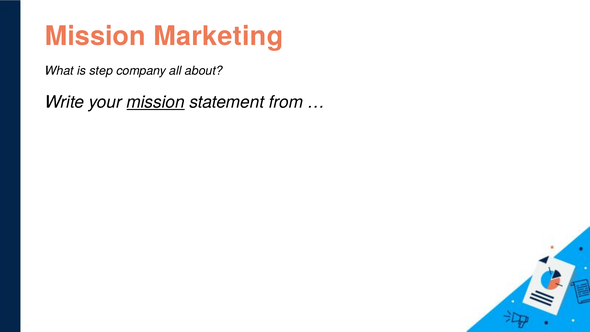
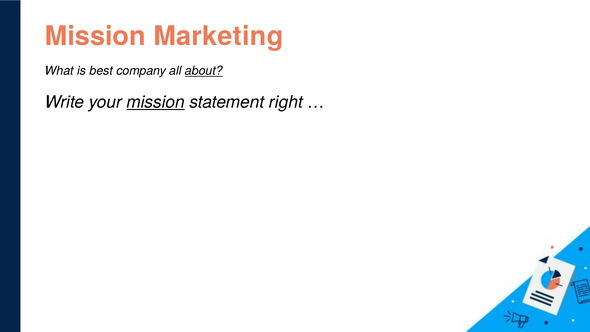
step: step -> best (101, 71)
about underline: none -> present (204, 71)
from: from -> right (286, 102)
